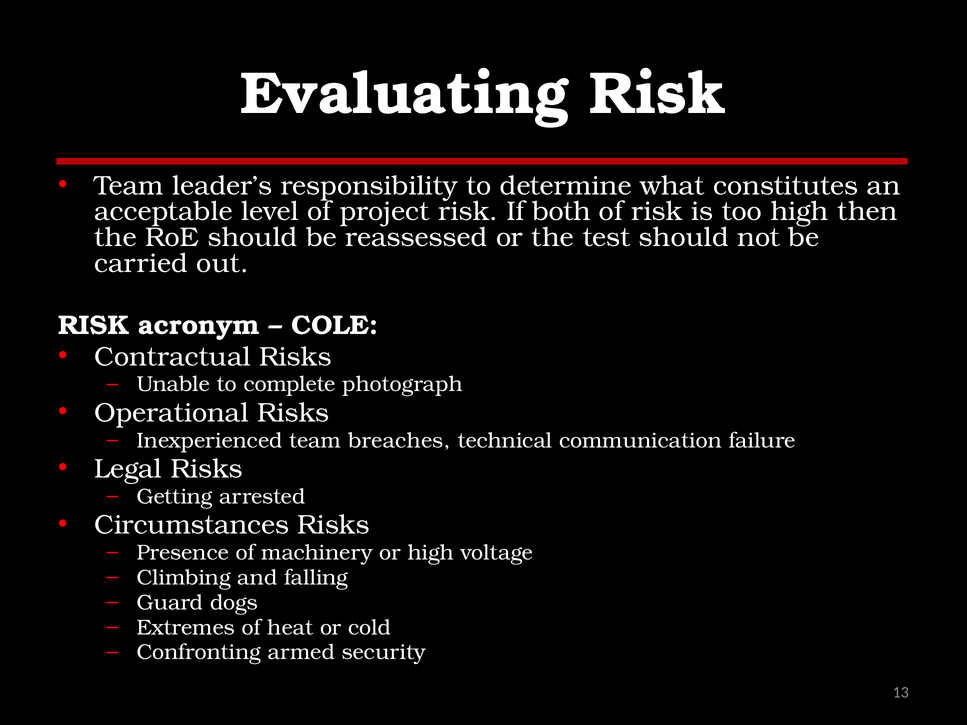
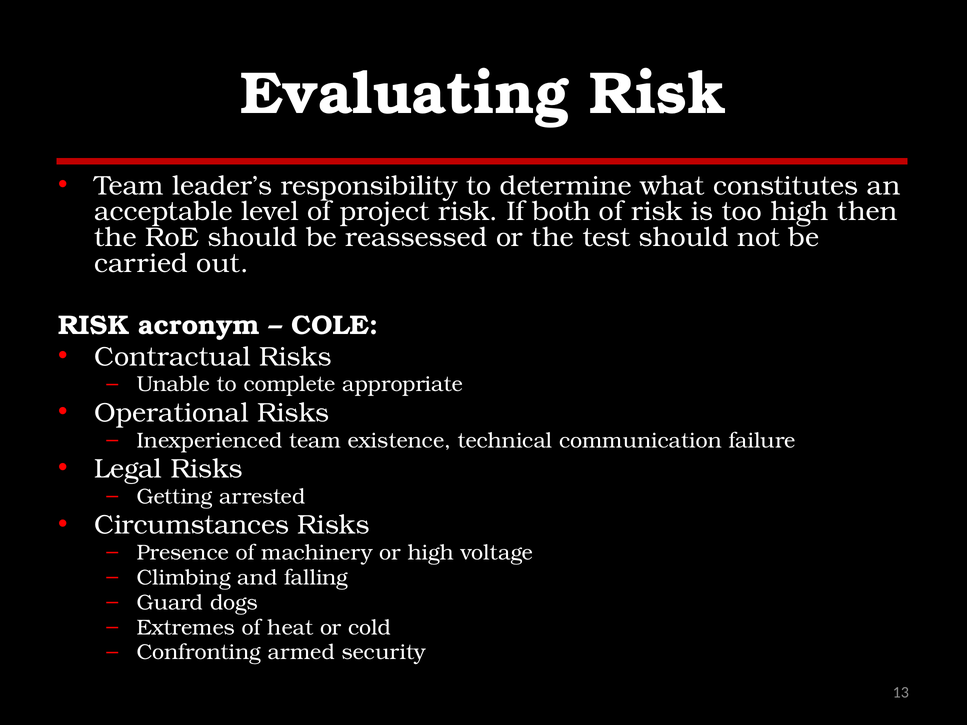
photograph: photograph -> appropriate (403, 385)
breaches: breaches -> existence (399, 441)
